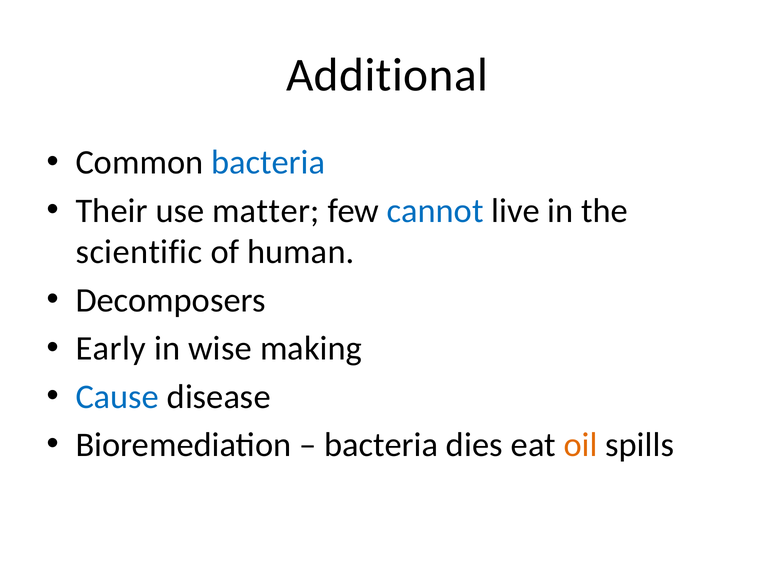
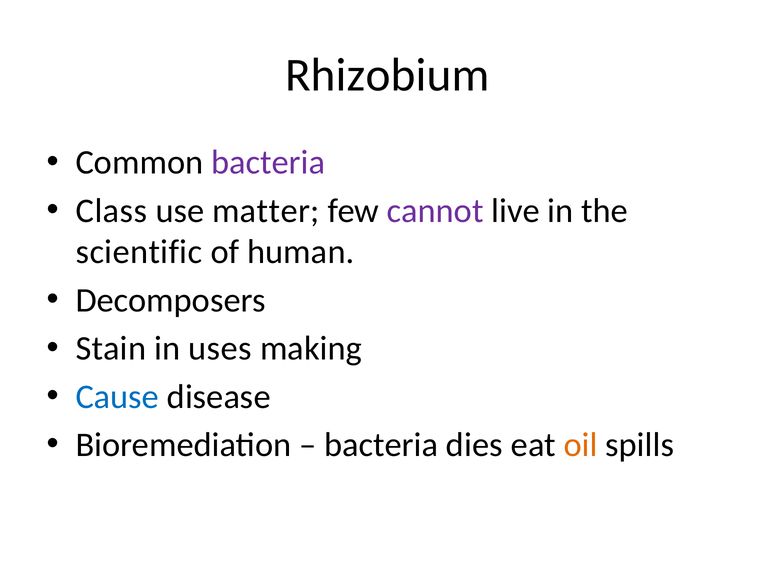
Additional: Additional -> Rhizobium (387, 75)
bacteria colour: blue -> purple (268, 163)
Their: Their -> Class (111, 211)
cannot colour: blue -> purple (435, 211)
Early: Early -> Stain (111, 349)
wise: wise -> uses (220, 349)
